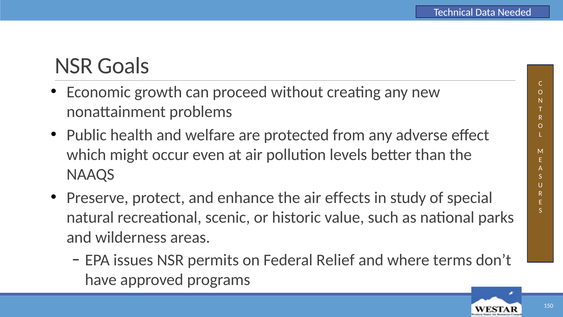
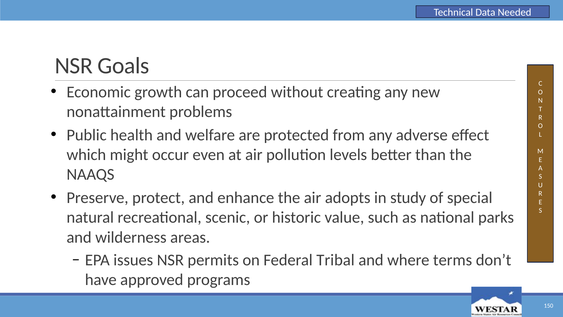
effects: effects -> adopts (348, 198)
Relief: Relief -> Tribal (336, 260)
